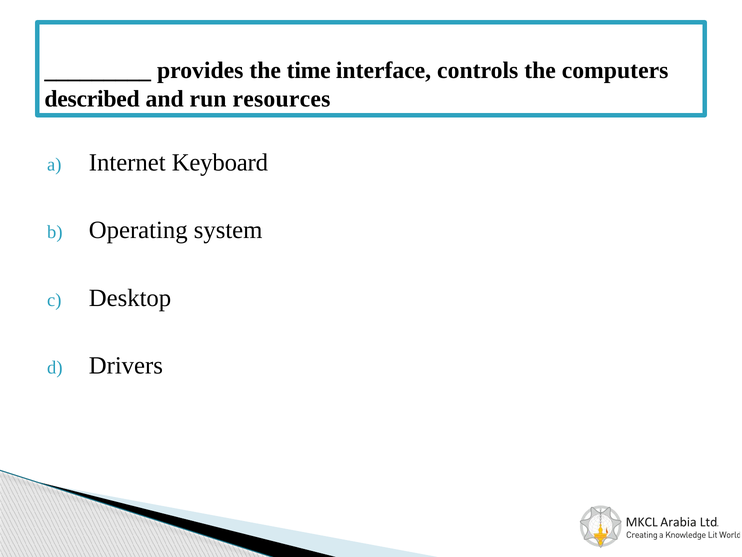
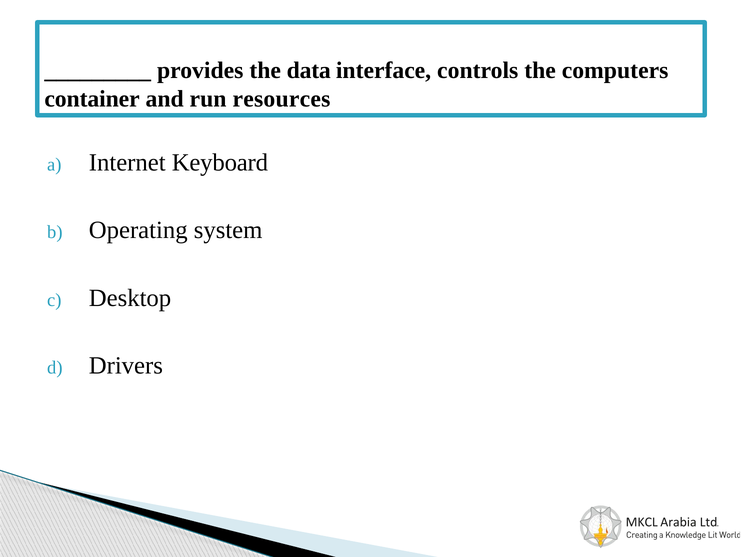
time: time -> data (309, 70)
described: described -> container (92, 99)
